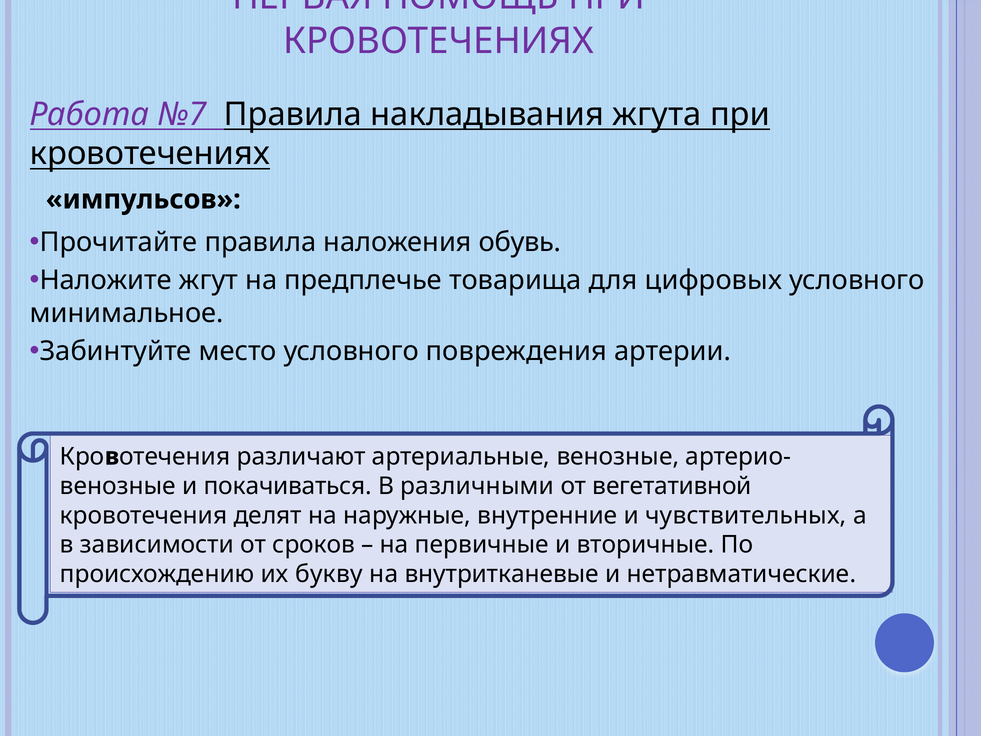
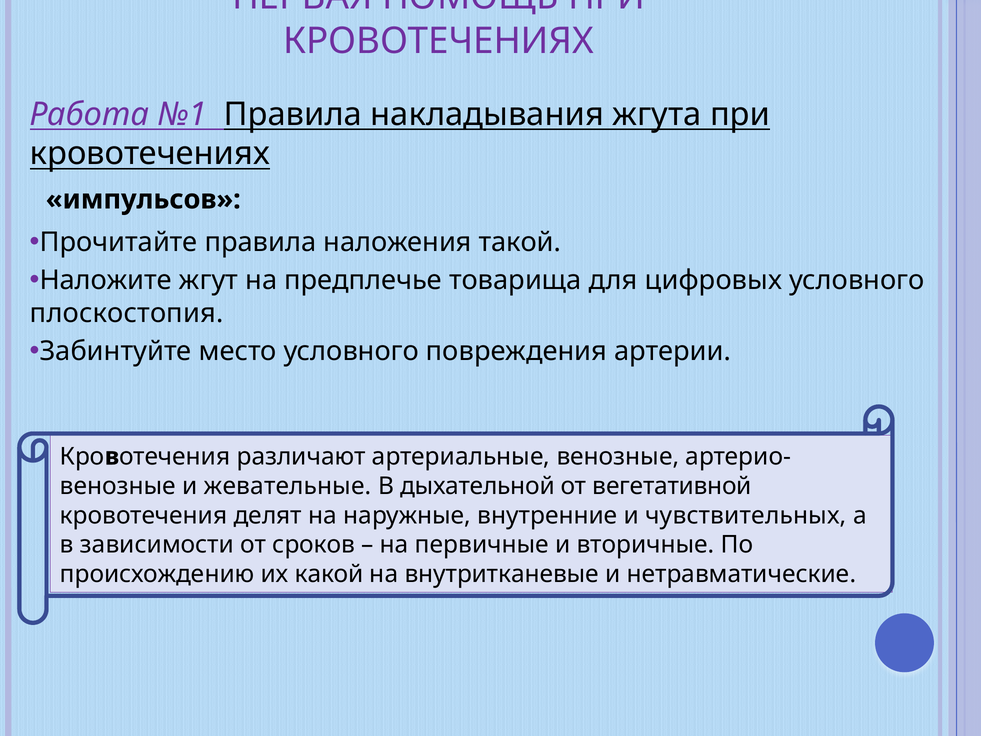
№7: №7 -> №1 (182, 114)
обувь: обувь -> такой (520, 242)
минимальное: минимальное -> плоскостопия (127, 313)
покачиваться: покачиваться -> жевательные (288, 486)
различными: различными -> дыхательной (477, 486)
букву: букву -> какой (329, 574)
